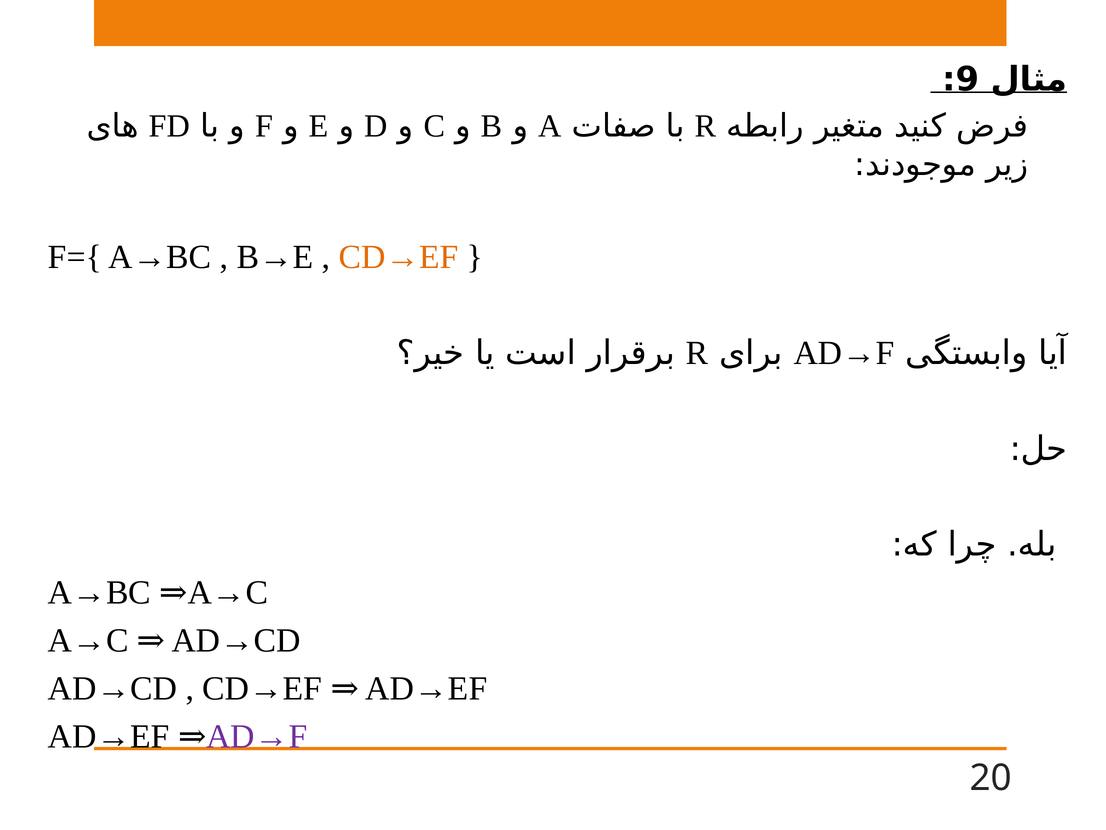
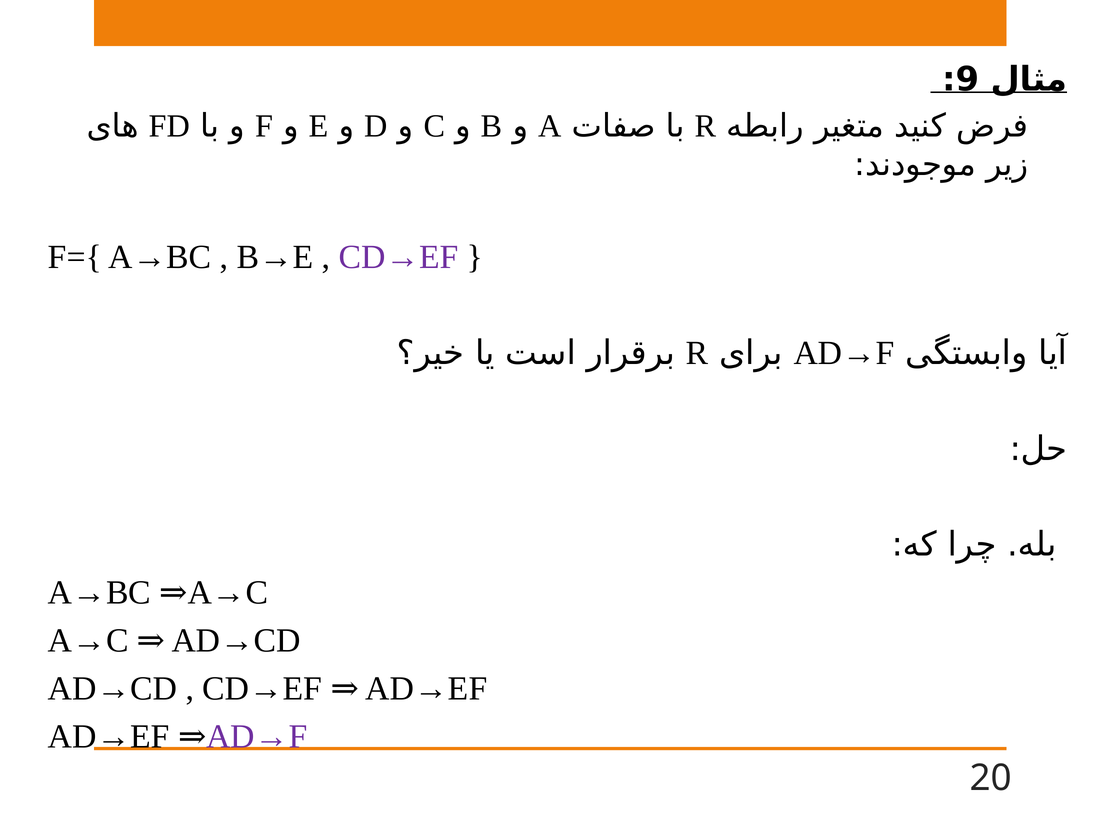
CD→EF colour: orange -> purple (399, 257)
